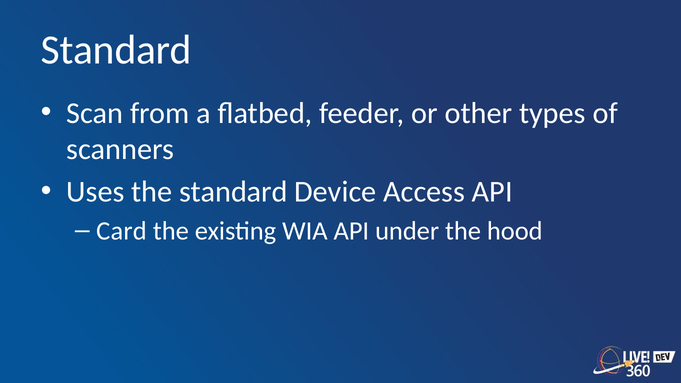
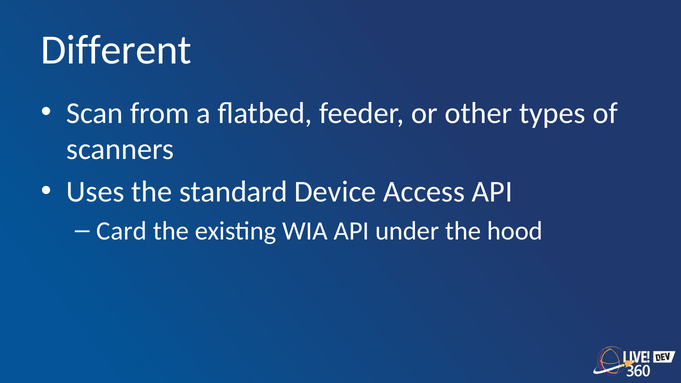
Standard: Standard -> Different (116, 50)
